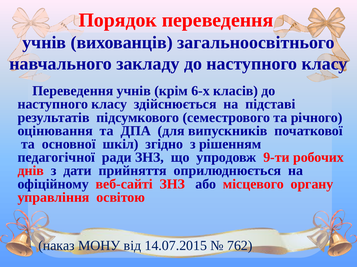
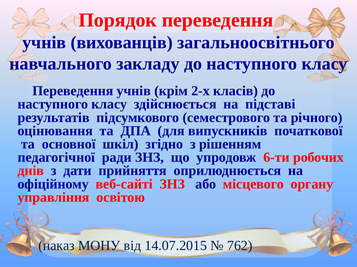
6-х: 6-х -> 2-х (201, 91)
9-ти: 9-ти -> 6-ти (276, 158)
